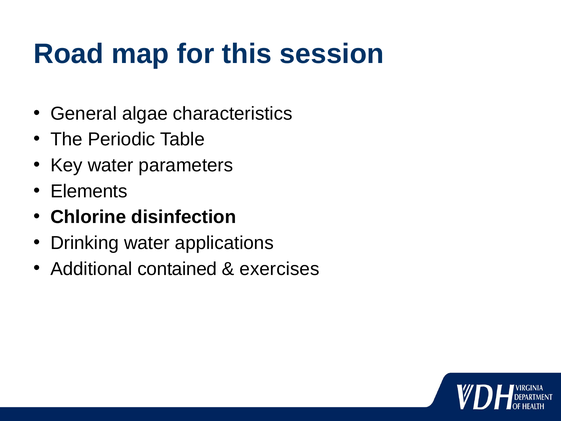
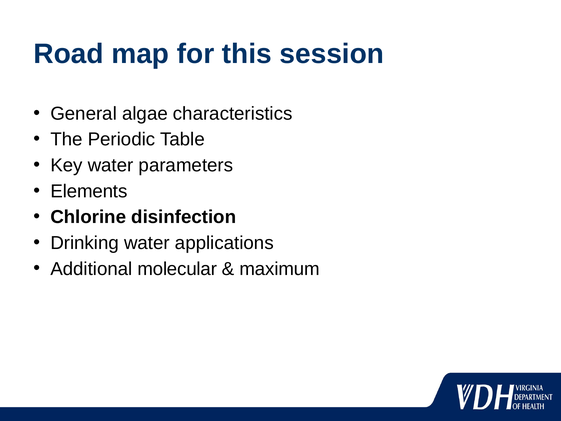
contained: contained -> molecular (177, 269)
exercises: exercises -> maximum (280, 269)
